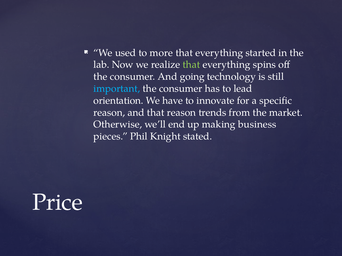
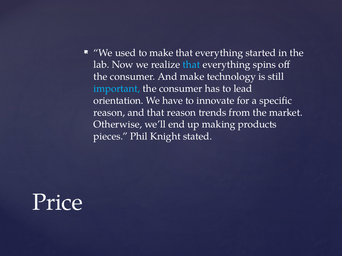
to more: more -> make (161, 53)
that colour: light green -> light blue (191, 65)
And going: going -> make (192, 77)
business: business -> products (257, 125)
